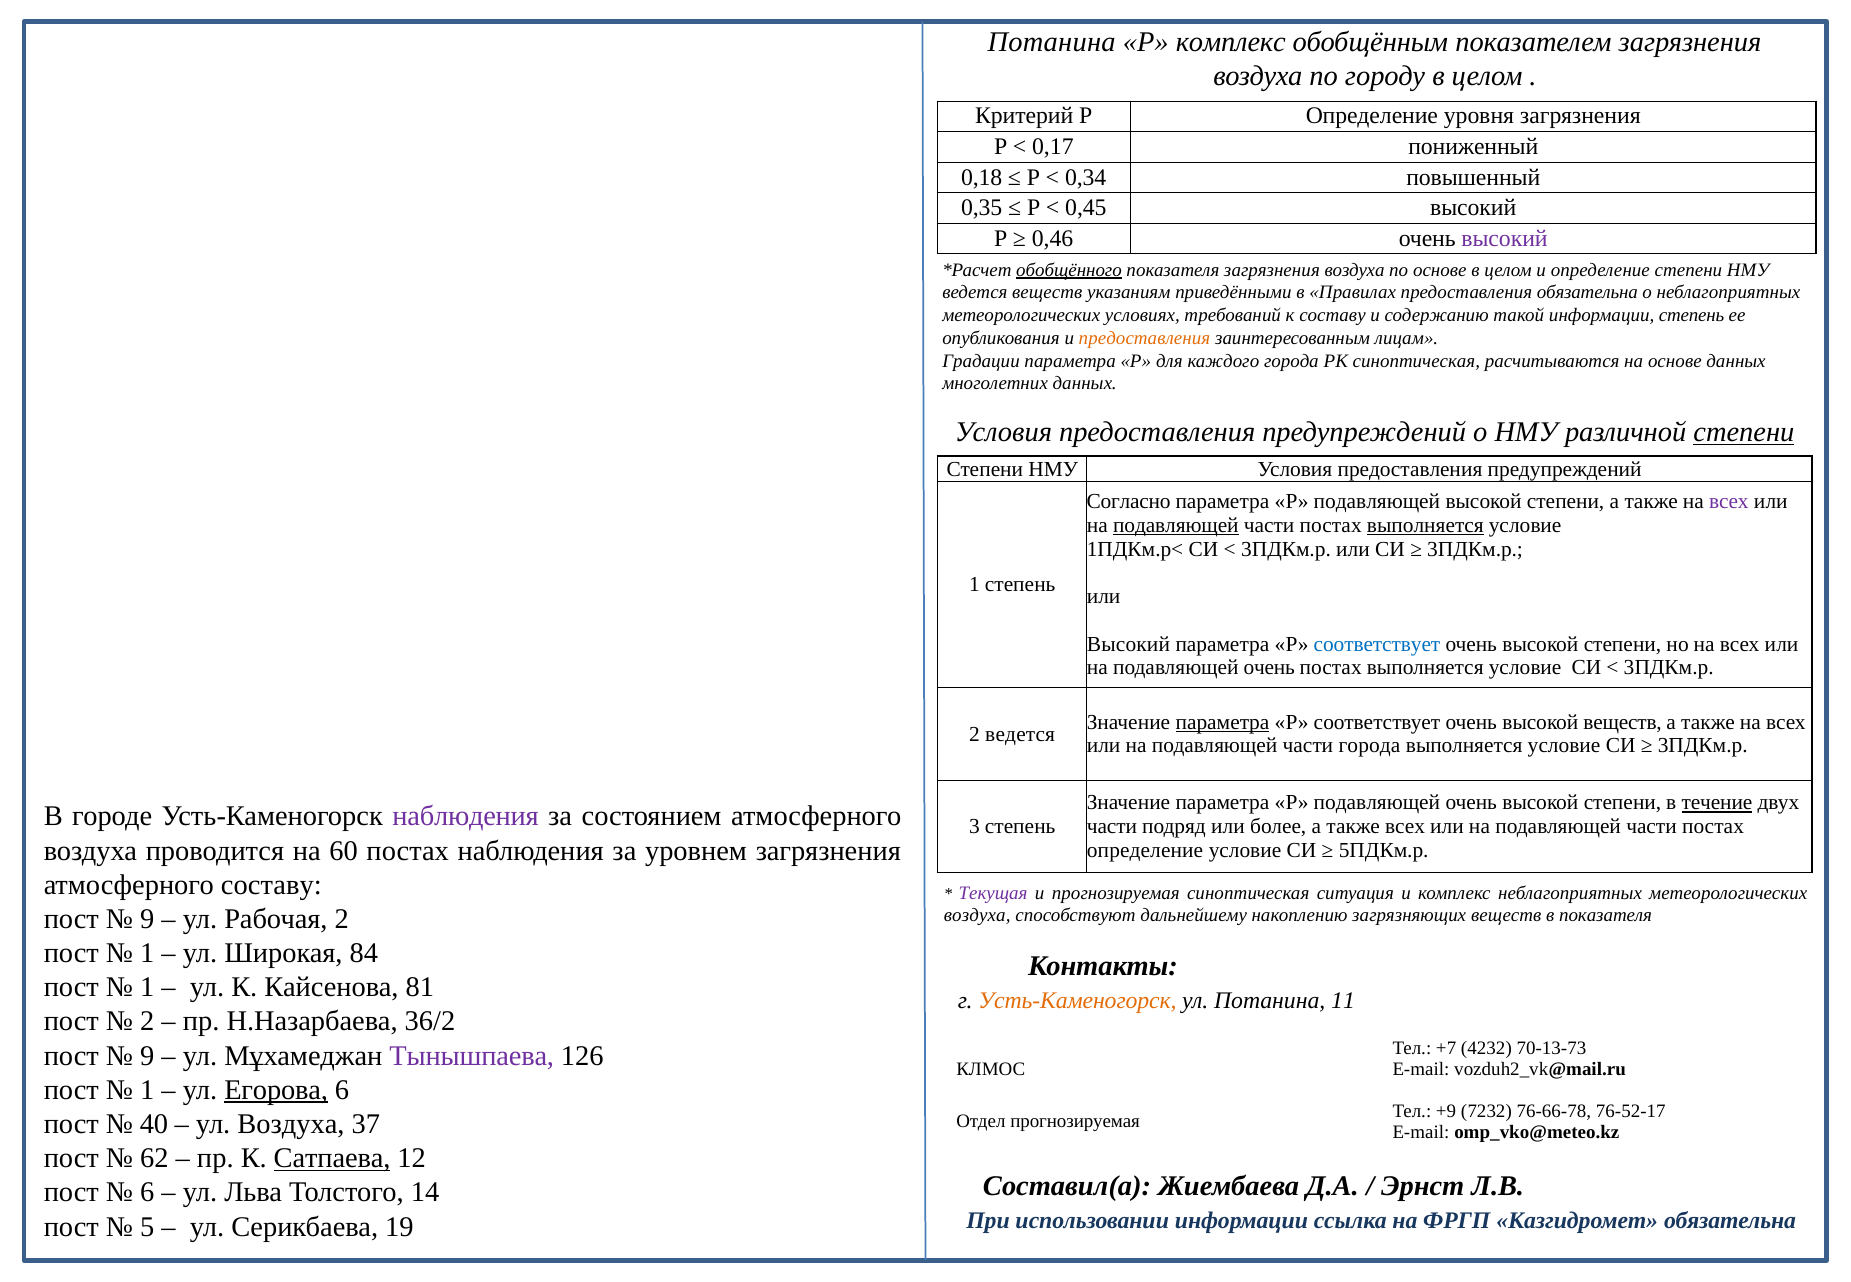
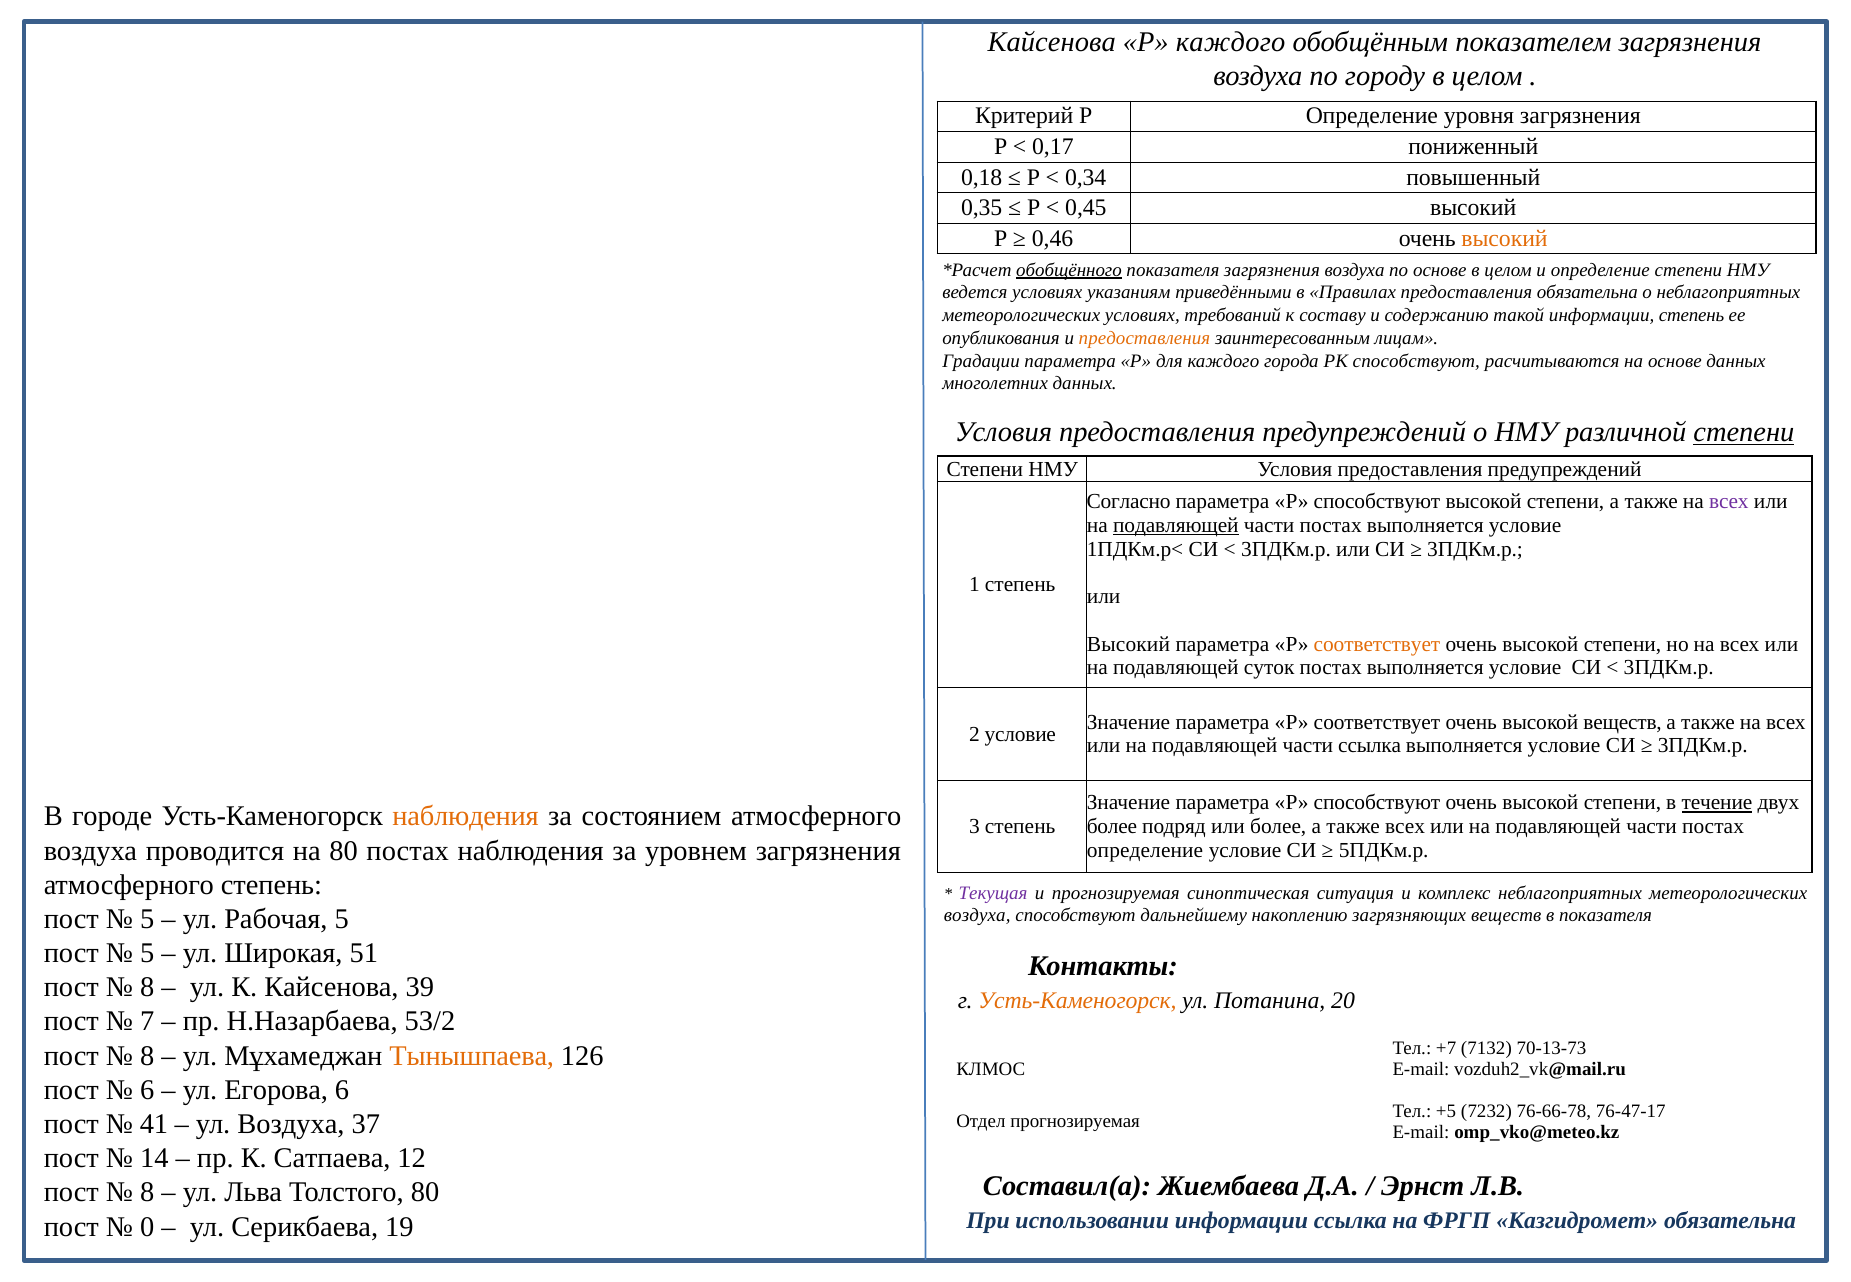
Потанина: Потанина -> Кайсенова (1052, 42)
Р комплекс: комплекс -> каждого (1231, 42)
высокий colour: purple -> orange (1505, 238)
ведется веществ: веществ -> условиях (1047, 292)
РК синоптическая: синоптическая -> способствуют (1416, 361)
подавляющей: подавляющей -> способствуют (1377, 502)
выполняется underline: present -> none (1425, 525)
соответствует colour: blue -> orange (1377, 644)
на подавляющей очень: очень -> суток (1269, 667)
параметра underline: present -> none (1222, 722)
2 ведется: ведется -> условие (1020, 734)
части города: города -> ссылка (1370, 746)
Значение параметра Р подавляющей: подавляющей -> способствуют (1377, 803)
наблюдения colour: purple -> orange (466, 816)
части: части -> более (1112, 826)
на 60: 60 -> 80 (344, 850)
атмосферного составу: составу -> степень (271, 884)
9: 9 -> 5 (147, 919)
Рабочая 2: 2 -> 5 (342, 919)
1: 1 -> 5 (147, 953)
84: 84 -> 51 (364, 953)
1: 1 -> 8 (147, 987)
81: 81 -> 39 (420, 987)
11: 11 -> 20 (1343, 1001)
2: 2 -> 7 (147, 1021)
36/2: 36/2 -> 53/2 (430, 1021)
4232: 4232 -> 7132 (1486, 1048)
9: 9 -> 8 (147, 1055)
Тынышпаева colour: purple -> orange (472, 1055)
1: 1 -> 6 (147, 1089)
Егорова underline: present -> none (276, 1089)
+9: +9 -> +5 (1446, 1110)
76-52-17: 76-52-17 -> 76-47-17 (1631, 1110)
40: 40 -> 41 (154, 1124)
62: 62 -> 14 (154, 1158)
Сатпаева underline: present -> none (332, 1158)
6: 6 -> 8 (147, 1192)
Толстого 14: 14 -> 80 (425, 1192)
5: 5 -> 0 (147, 1226)
